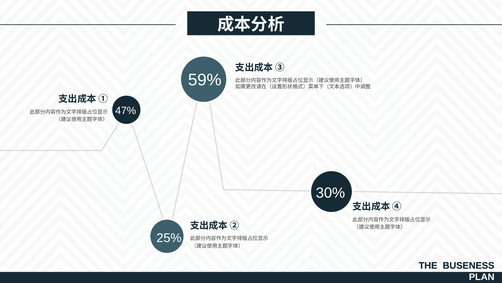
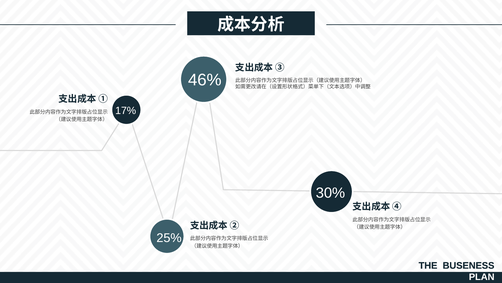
59%: 59% -> 46% (205, 80)
47%: 47% -> 17% (126, 111)
